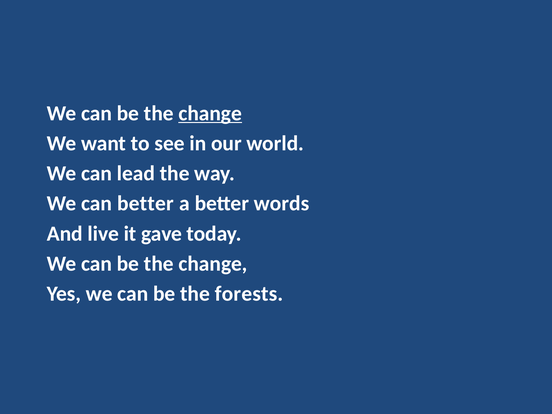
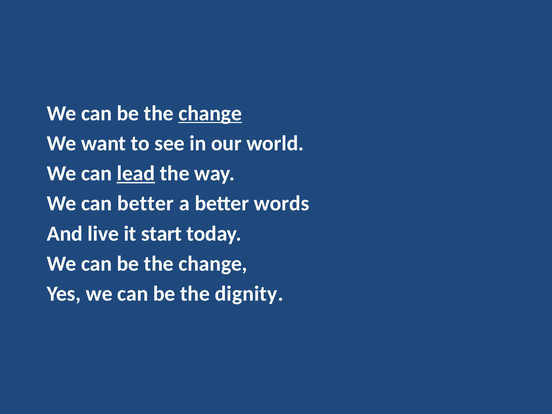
lead underline: none -> present (136, 173)
gave: gave -> start (162, 234)
forests: forests -> dignity (249, 294)
